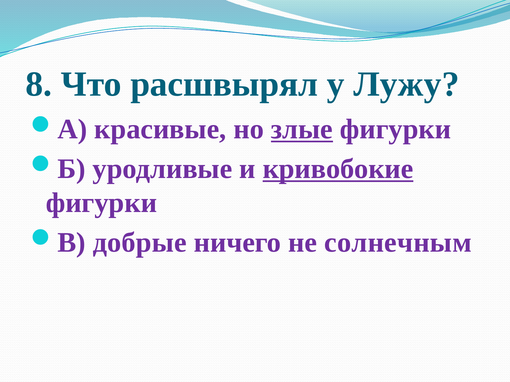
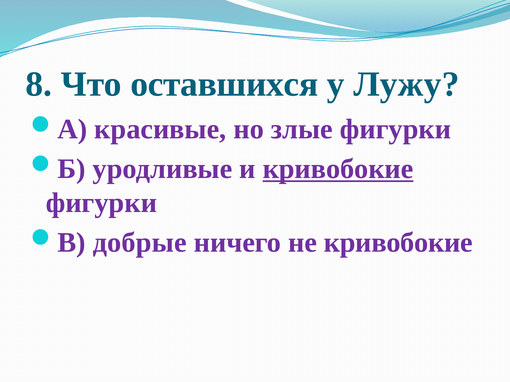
расшвырял: расшвырял -> оставшихся (224, 84)
злые underline: present -> none (302, 129)
не солнечным: солнечным -> кривобокие (398, 243)
